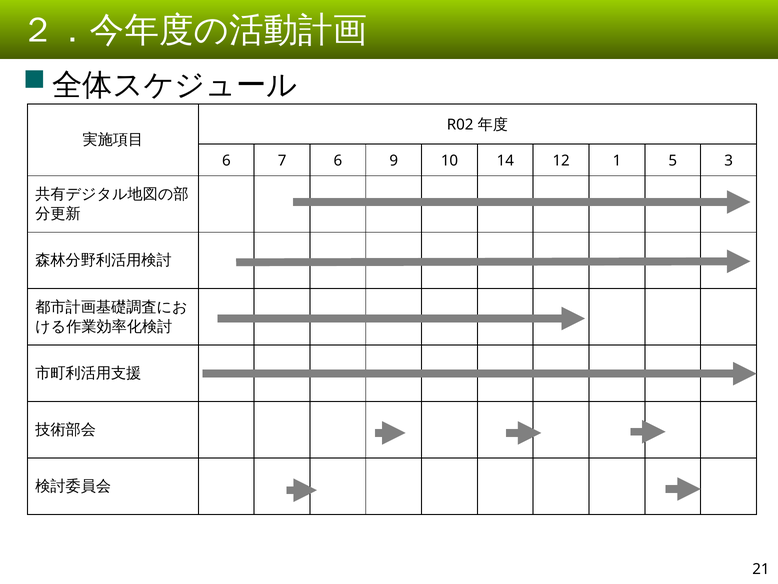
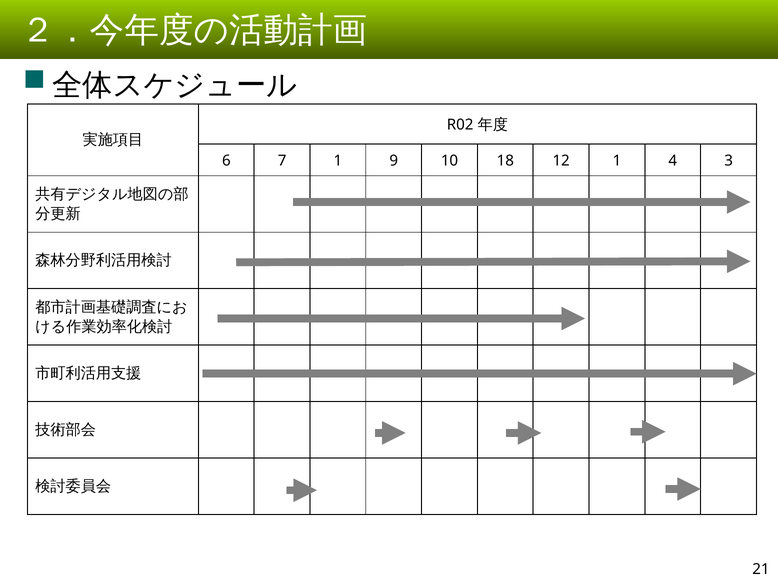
7 6: 6 -> 1 (338, 161)
14: 14 -> 18 (505, 161)
5: 5 -> 4 (673, 161)
